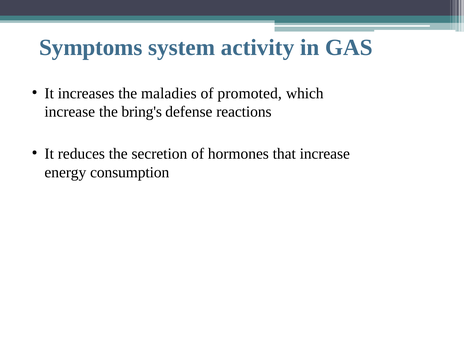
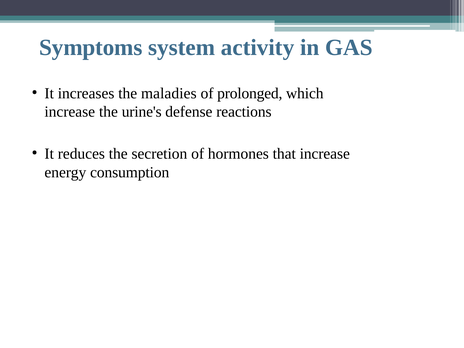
promoted: promoted -> prolonged (250, 93)
bring's: bring's -> urine's (142, 112)
